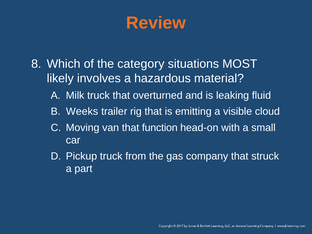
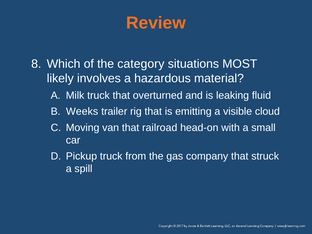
function: function -> railroad (160, 128)
part: part -> spill (83, 169)
